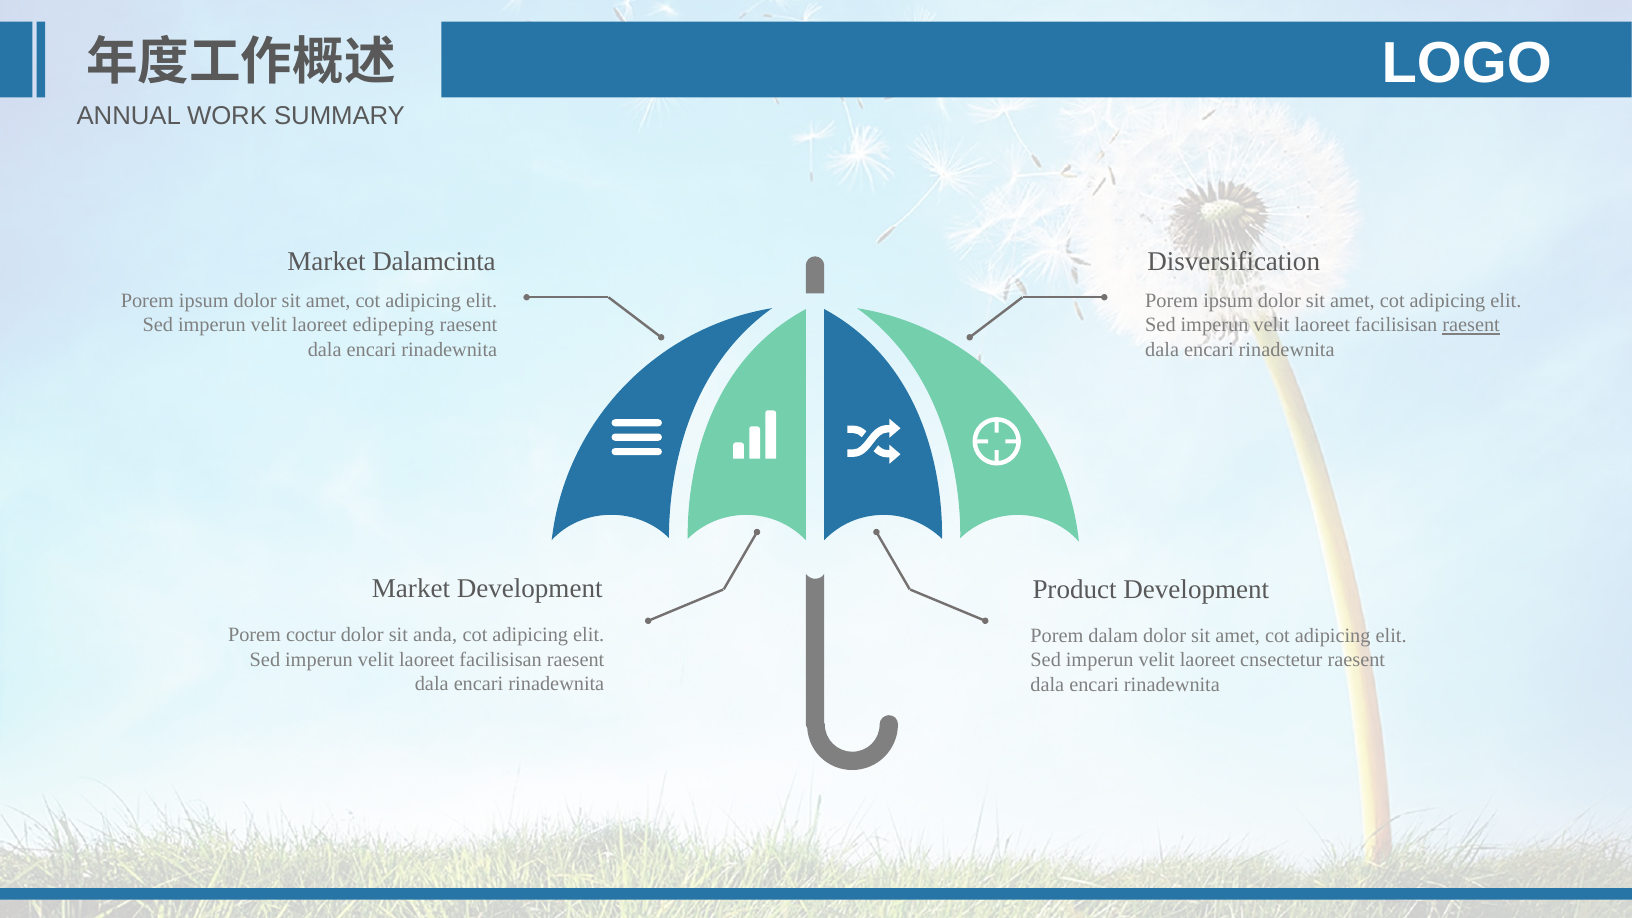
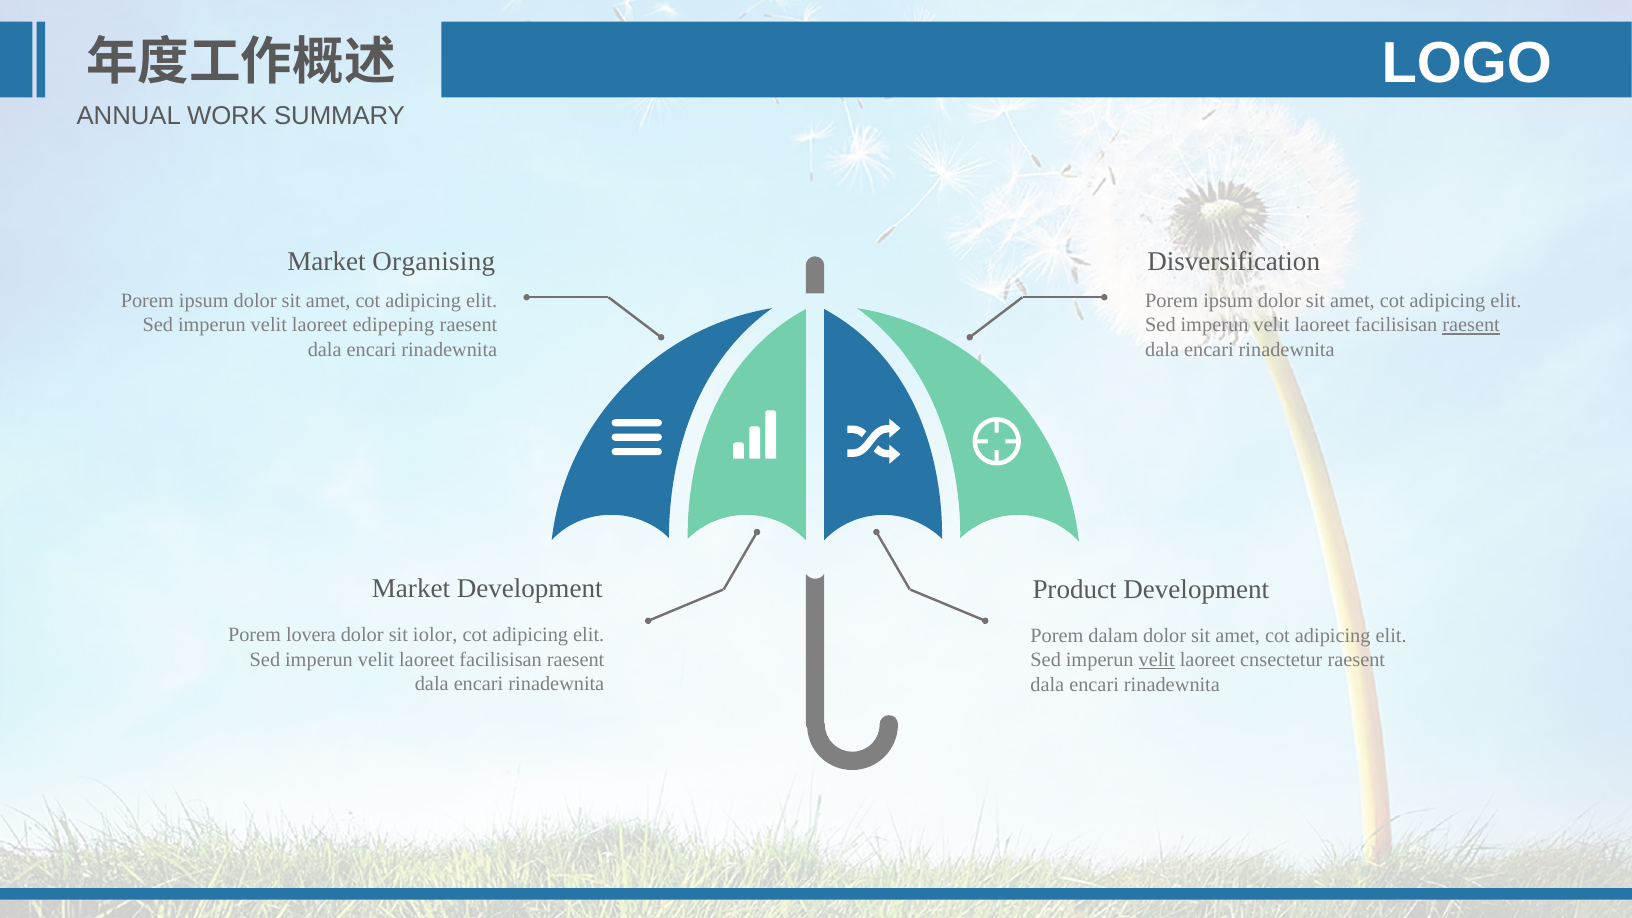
Dalamcinta: Dalamcinta -> Organising (434, 261)
coctur: coctur -> lovera (311, 635)
anda: anda -> iolor (435, 635)
velit underline: none -> present (1157, 660)
